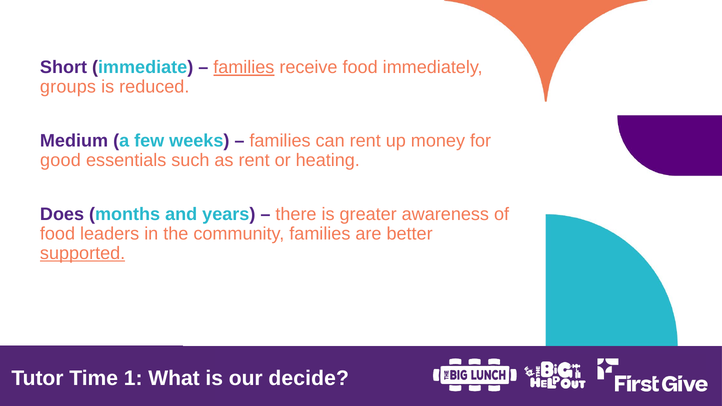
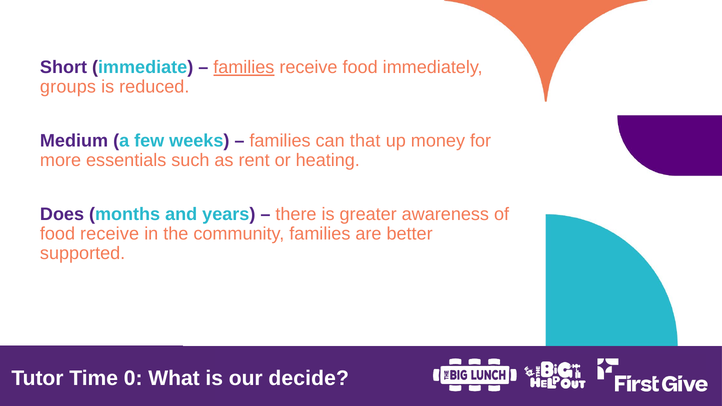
can rent: rent -> that (365, 141)
good: good -> more (61, 160)
food leaders: leaders -> receive (110, 234)
supported underline: present -> none (83, 253)
1: 1 -> 0 (133, 378)
